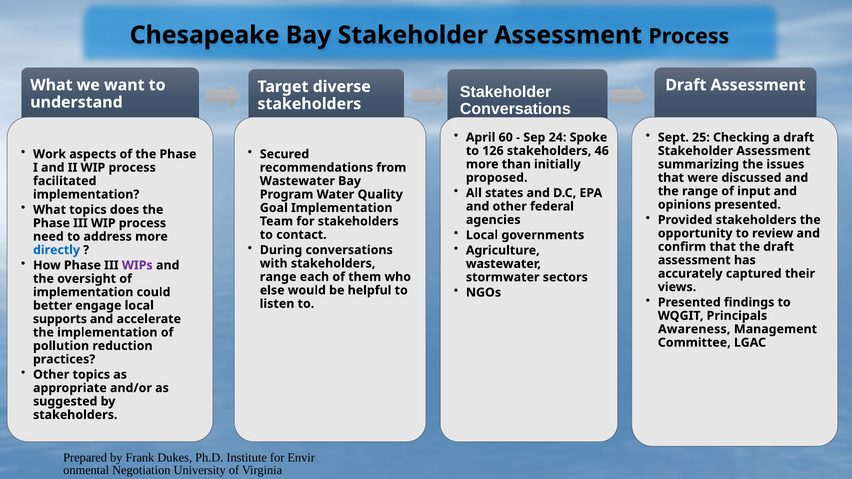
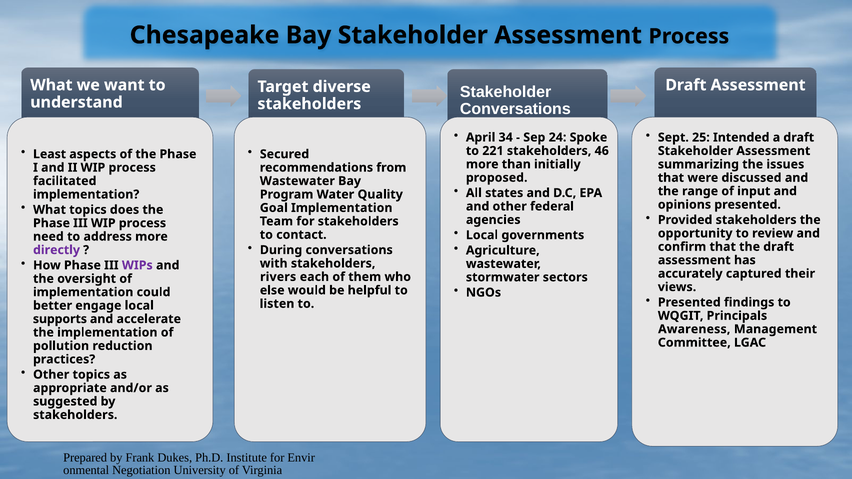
60: 60 -> 34 (506, 137)
Checking: Checking -> Intended (741, 138)
Work: Work -> Least (50, 154)
126: 126 -> 221 (493, 151)
directly colour: blue -> purple (57, 250)
range: range -> rivers (278, 277)
